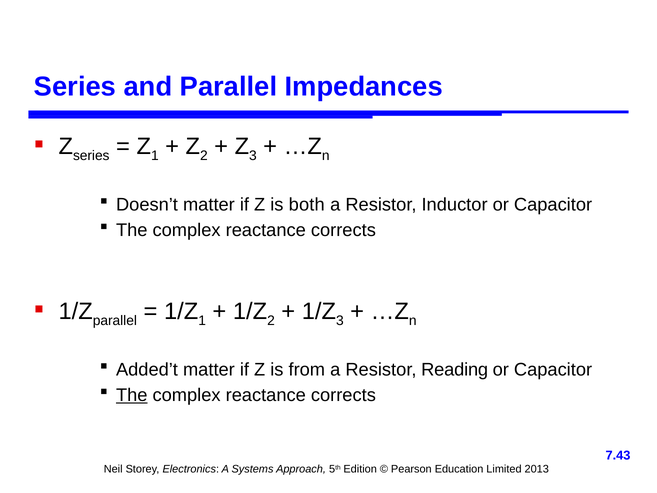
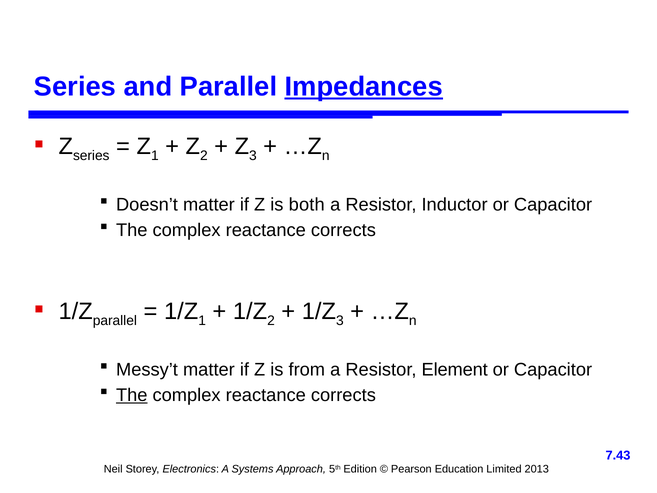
Impedances underline: none -> present (364, 87)
Added’t: Added’t -> Messy’t (147, 369)
Reading: Reading -> Element (455, 369)
